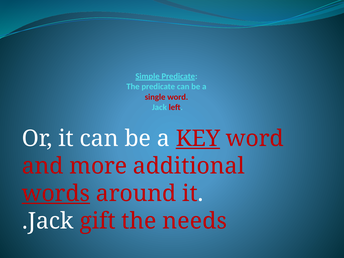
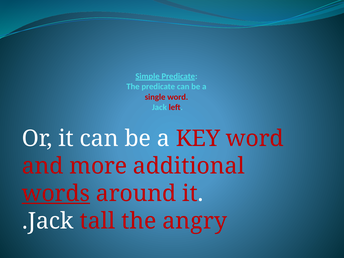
KEY underline: present -> none (198, 139)
gift: gift -> tall (97, 221)
needs: needs -> angry (195, 221)
